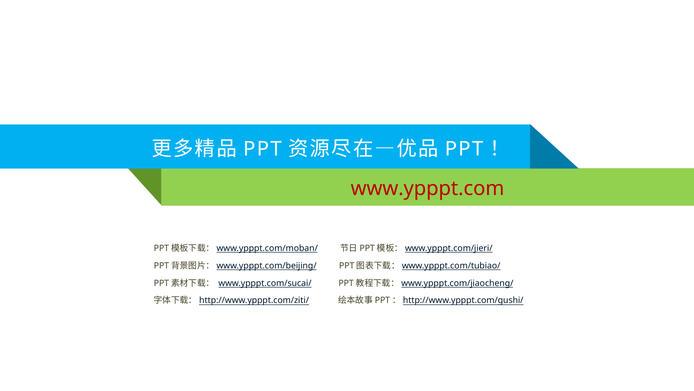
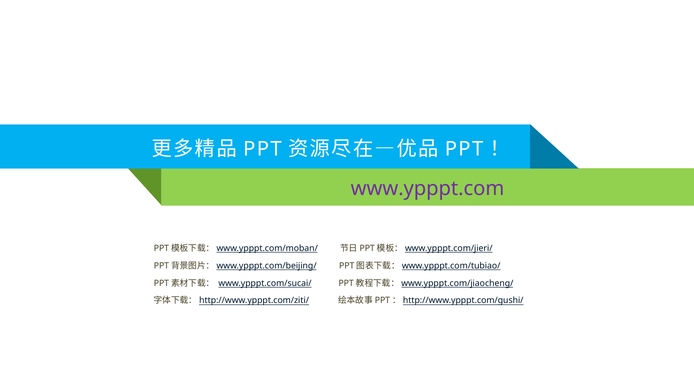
www.ypppt.com colour: red -> purple (428, 188)
